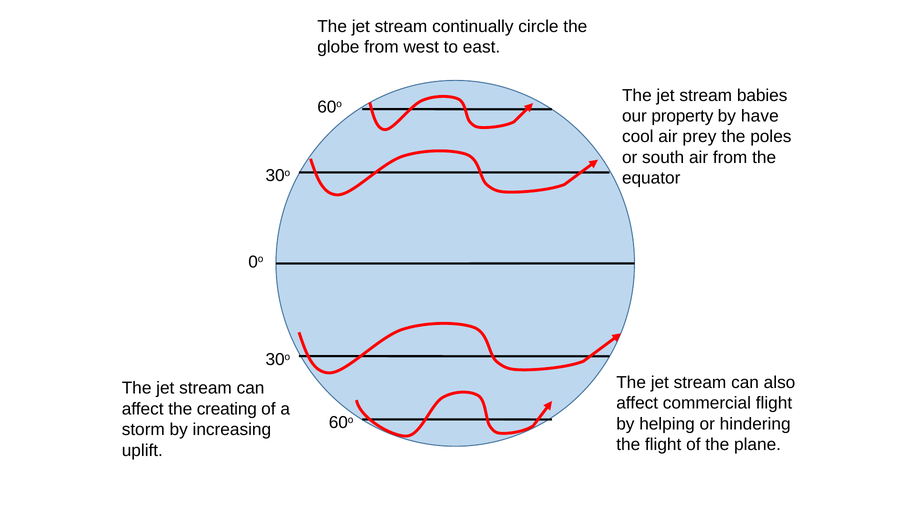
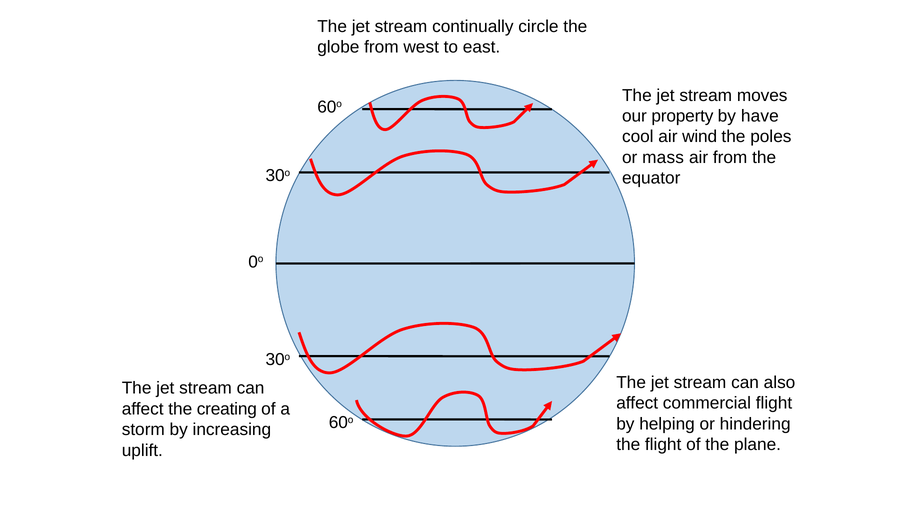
babies: babies -> moves (762, 95)
prey: prey -> wind (700, 137)
south: south -> mass (663, 158)
